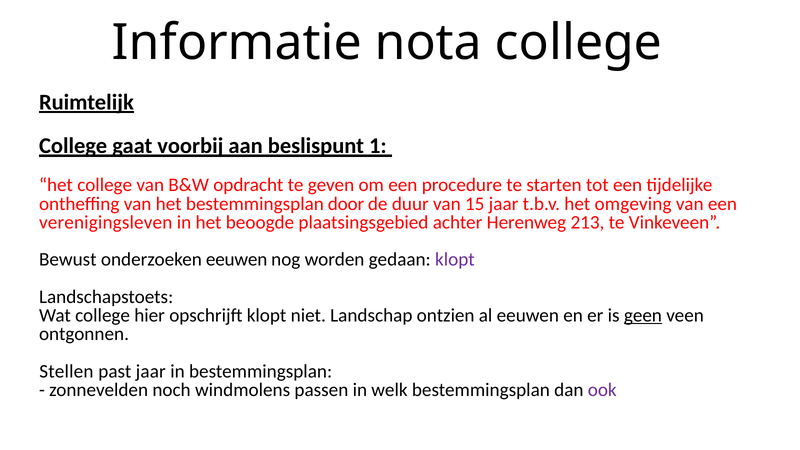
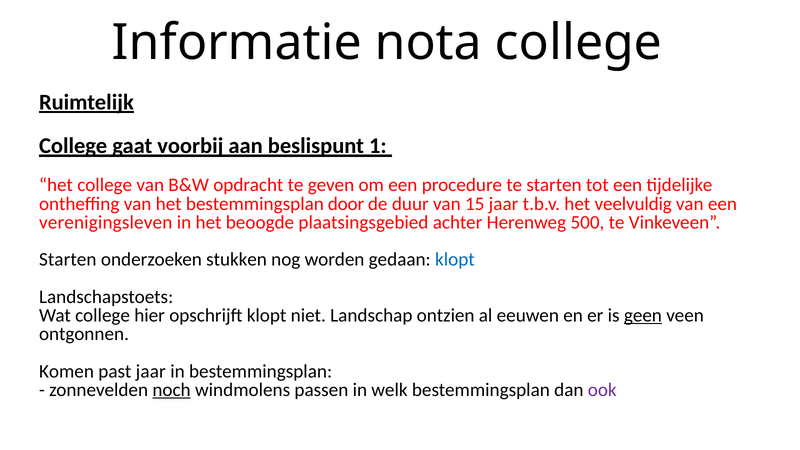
omgeving: omgeving -> veelvuldig (633, 204)
213: 213 -> 500 (587, 222)
Bewust: Bewust -> Starten (68, 260)
onderzoeken eeuwen: eeuwen -> stukken (237, 260)
klopt colour: purple -> blue (455, 260)
Stellen: Stellen -> Komen (66, 371)
noch underline: none -> present (172, 390)
